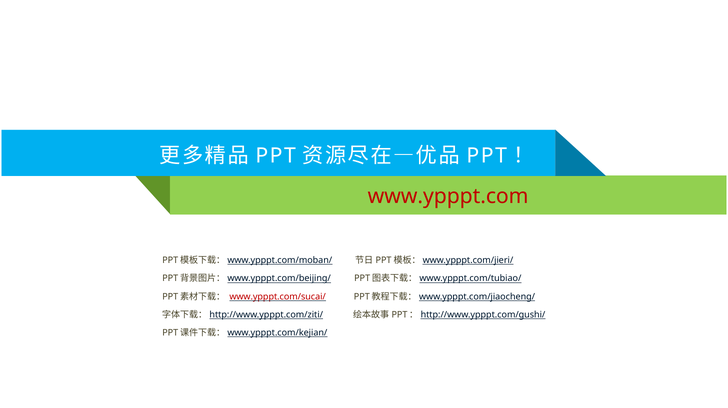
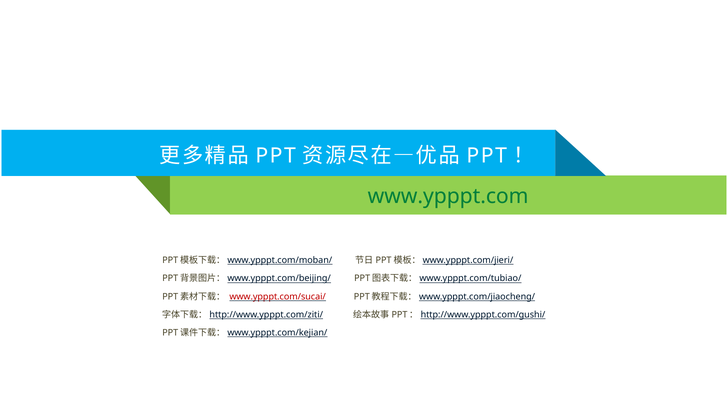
www.ypppt.com colour: red -> green (448, 196)
